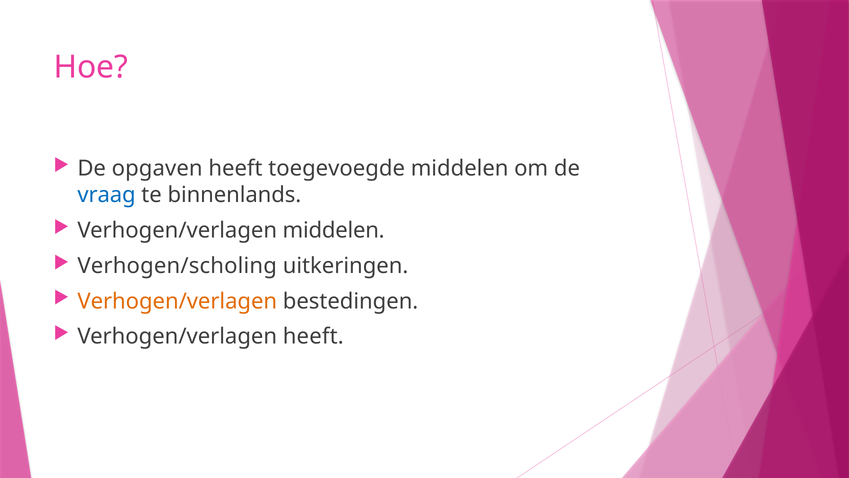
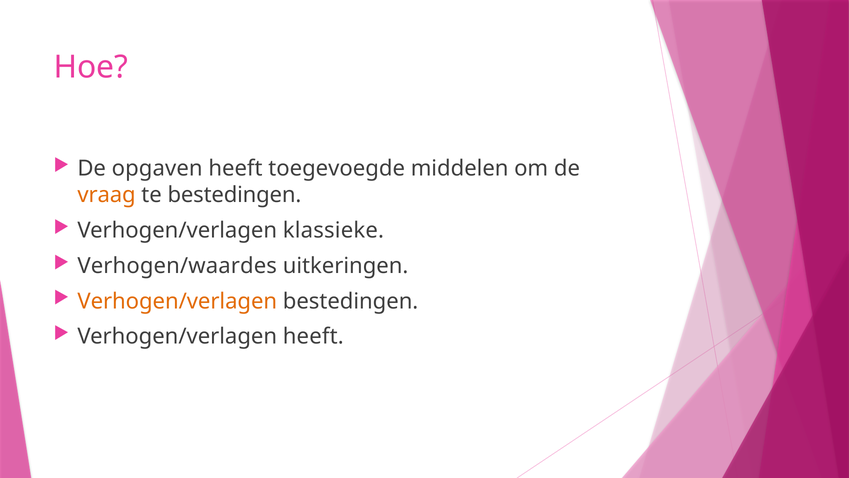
vraag colour: blue -> orange (107, 195)
te binnenlands: binnenlands -> bestedingen (234, 195)
Verhogen/verlagen middelen: middelen -> klassieke (333, 230)
Verhogen/scholing: Verhogen/scholing -> Verhogen/waardes (177, 266)
